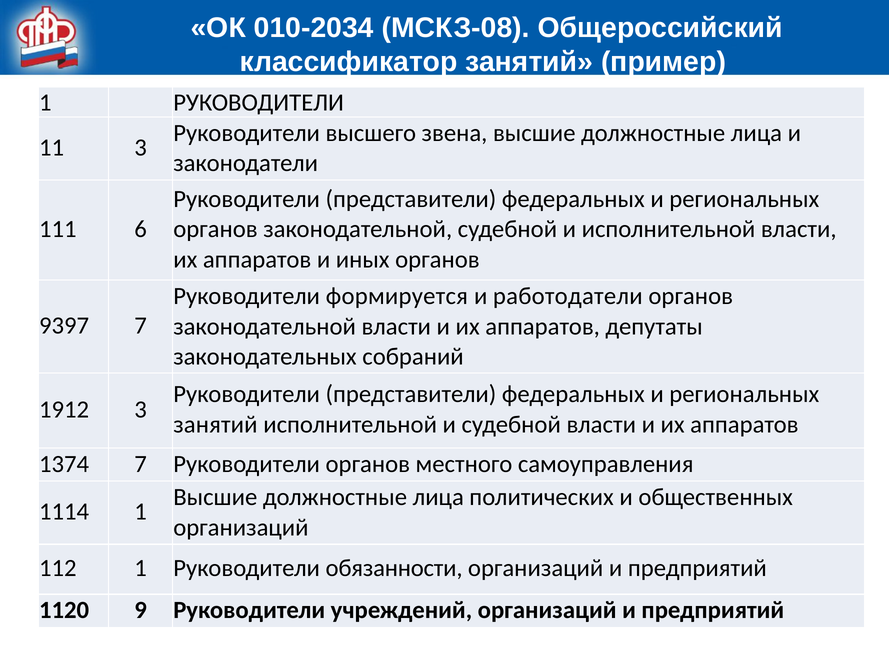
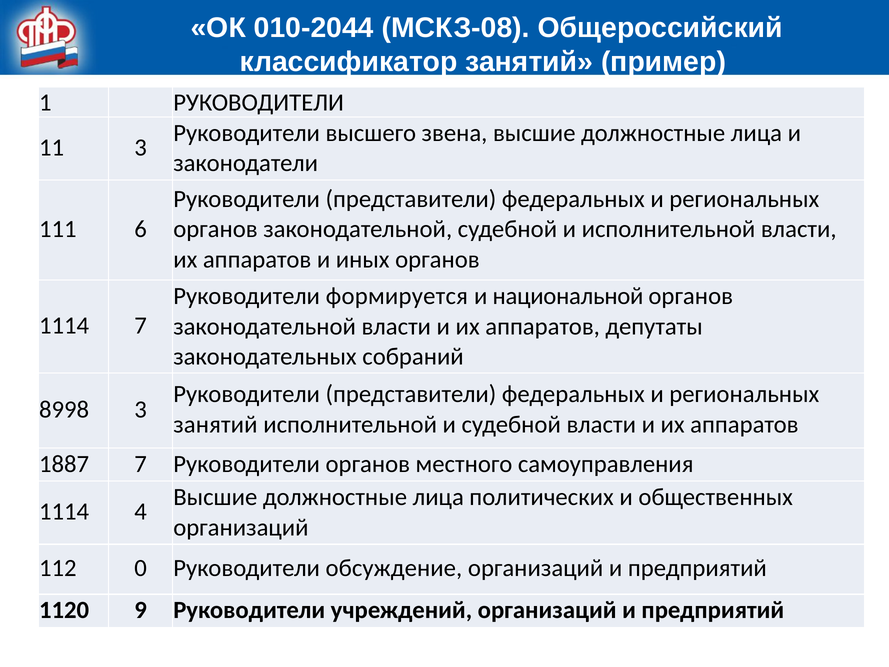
010-2034: 010-2034 -> 010-2044 (314, 28)
работодатели: работодатели -> национальной (568, 296)
9397: 9397 -> 1114 (64, 325)
1912: 1912 -> 8998 (64, 409)
1374: 1374 -> 1887 (64, 464)
1114 1: 1 -> 4 (141, 512)
112 1: 1 -> 0 (141, 568)
обязанности: обязанности -> обсуждение (394, 568)
